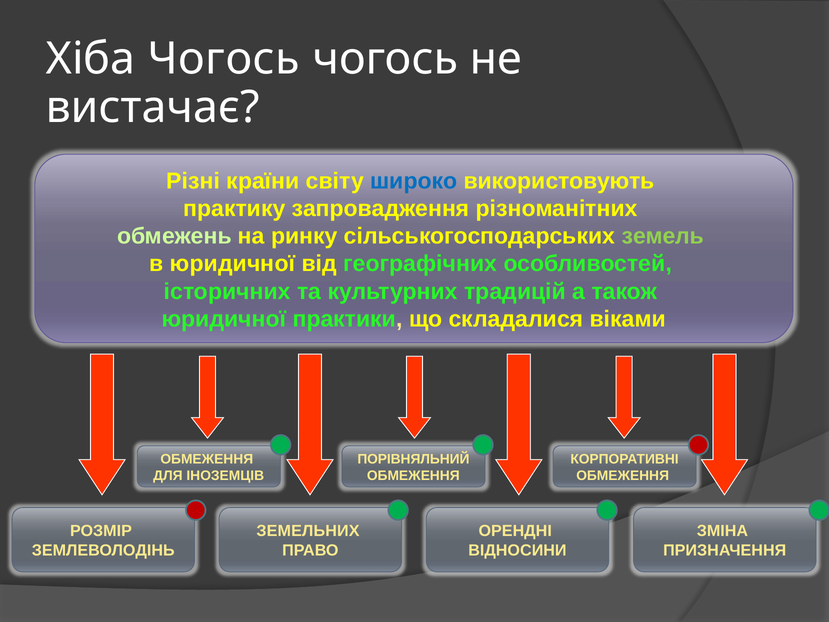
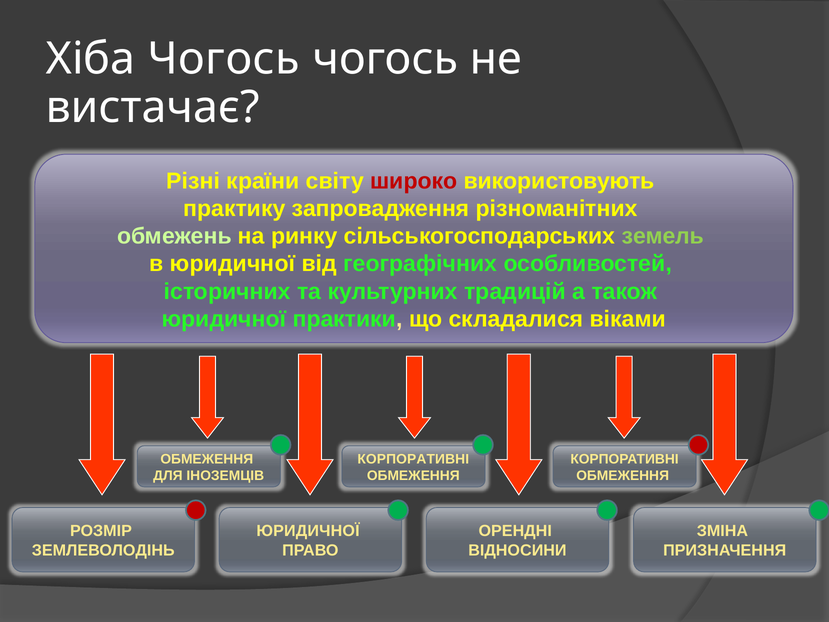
широко colour: blue -> red (414, 181)
ПОРІВНЯЛЬНИЙ: ПОРІВНЯЛЬНИЙ -> КОРПОРАТИВНІ (413, 459)
ЗЕМЕЛЬНИХ: ЗЕМЕЛЬНИХ -> ЮРИДИЧНОЇ (308, 531)
